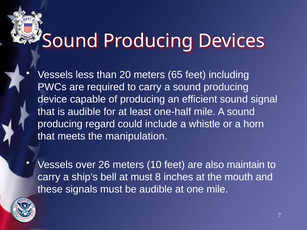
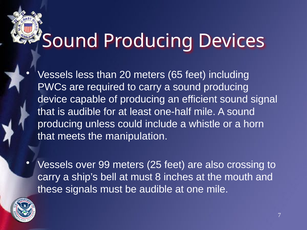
regard: regard -> unless (100, 124)
26: 26 -> 99 (104, 165)
10: 10 -> 25 (154, 165)
maintain: maintain -> crossing (246, 165)
